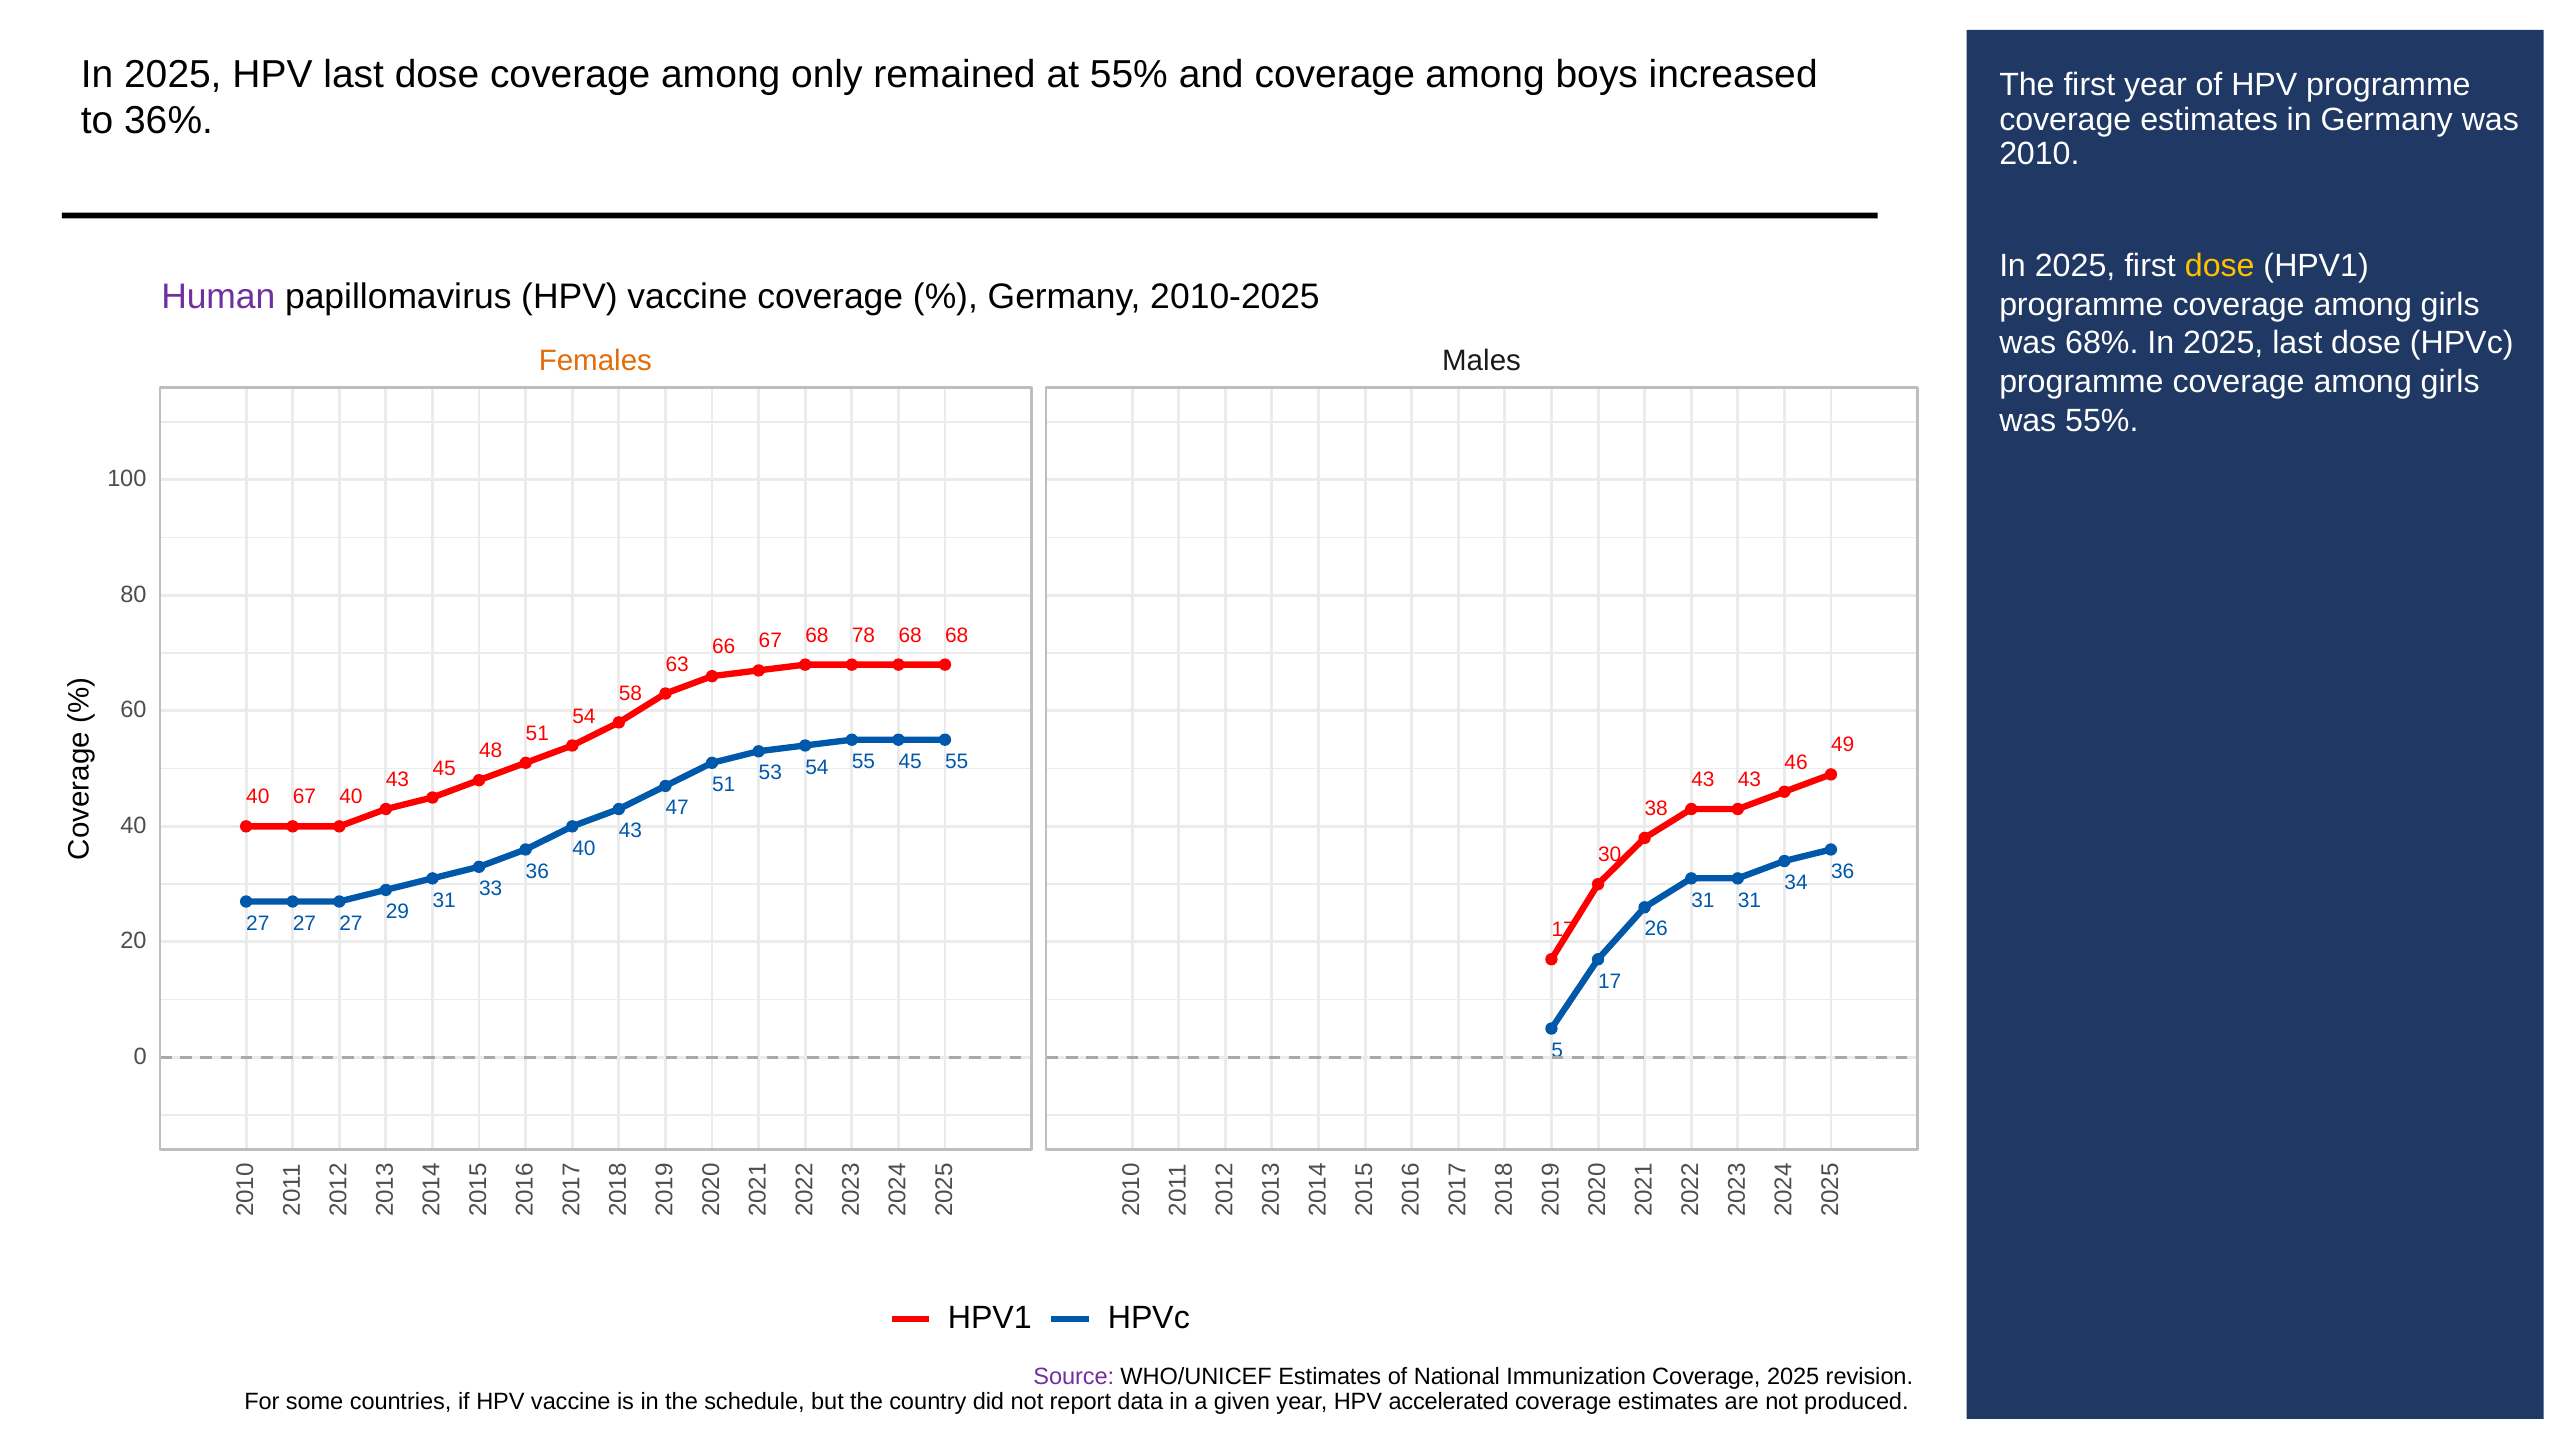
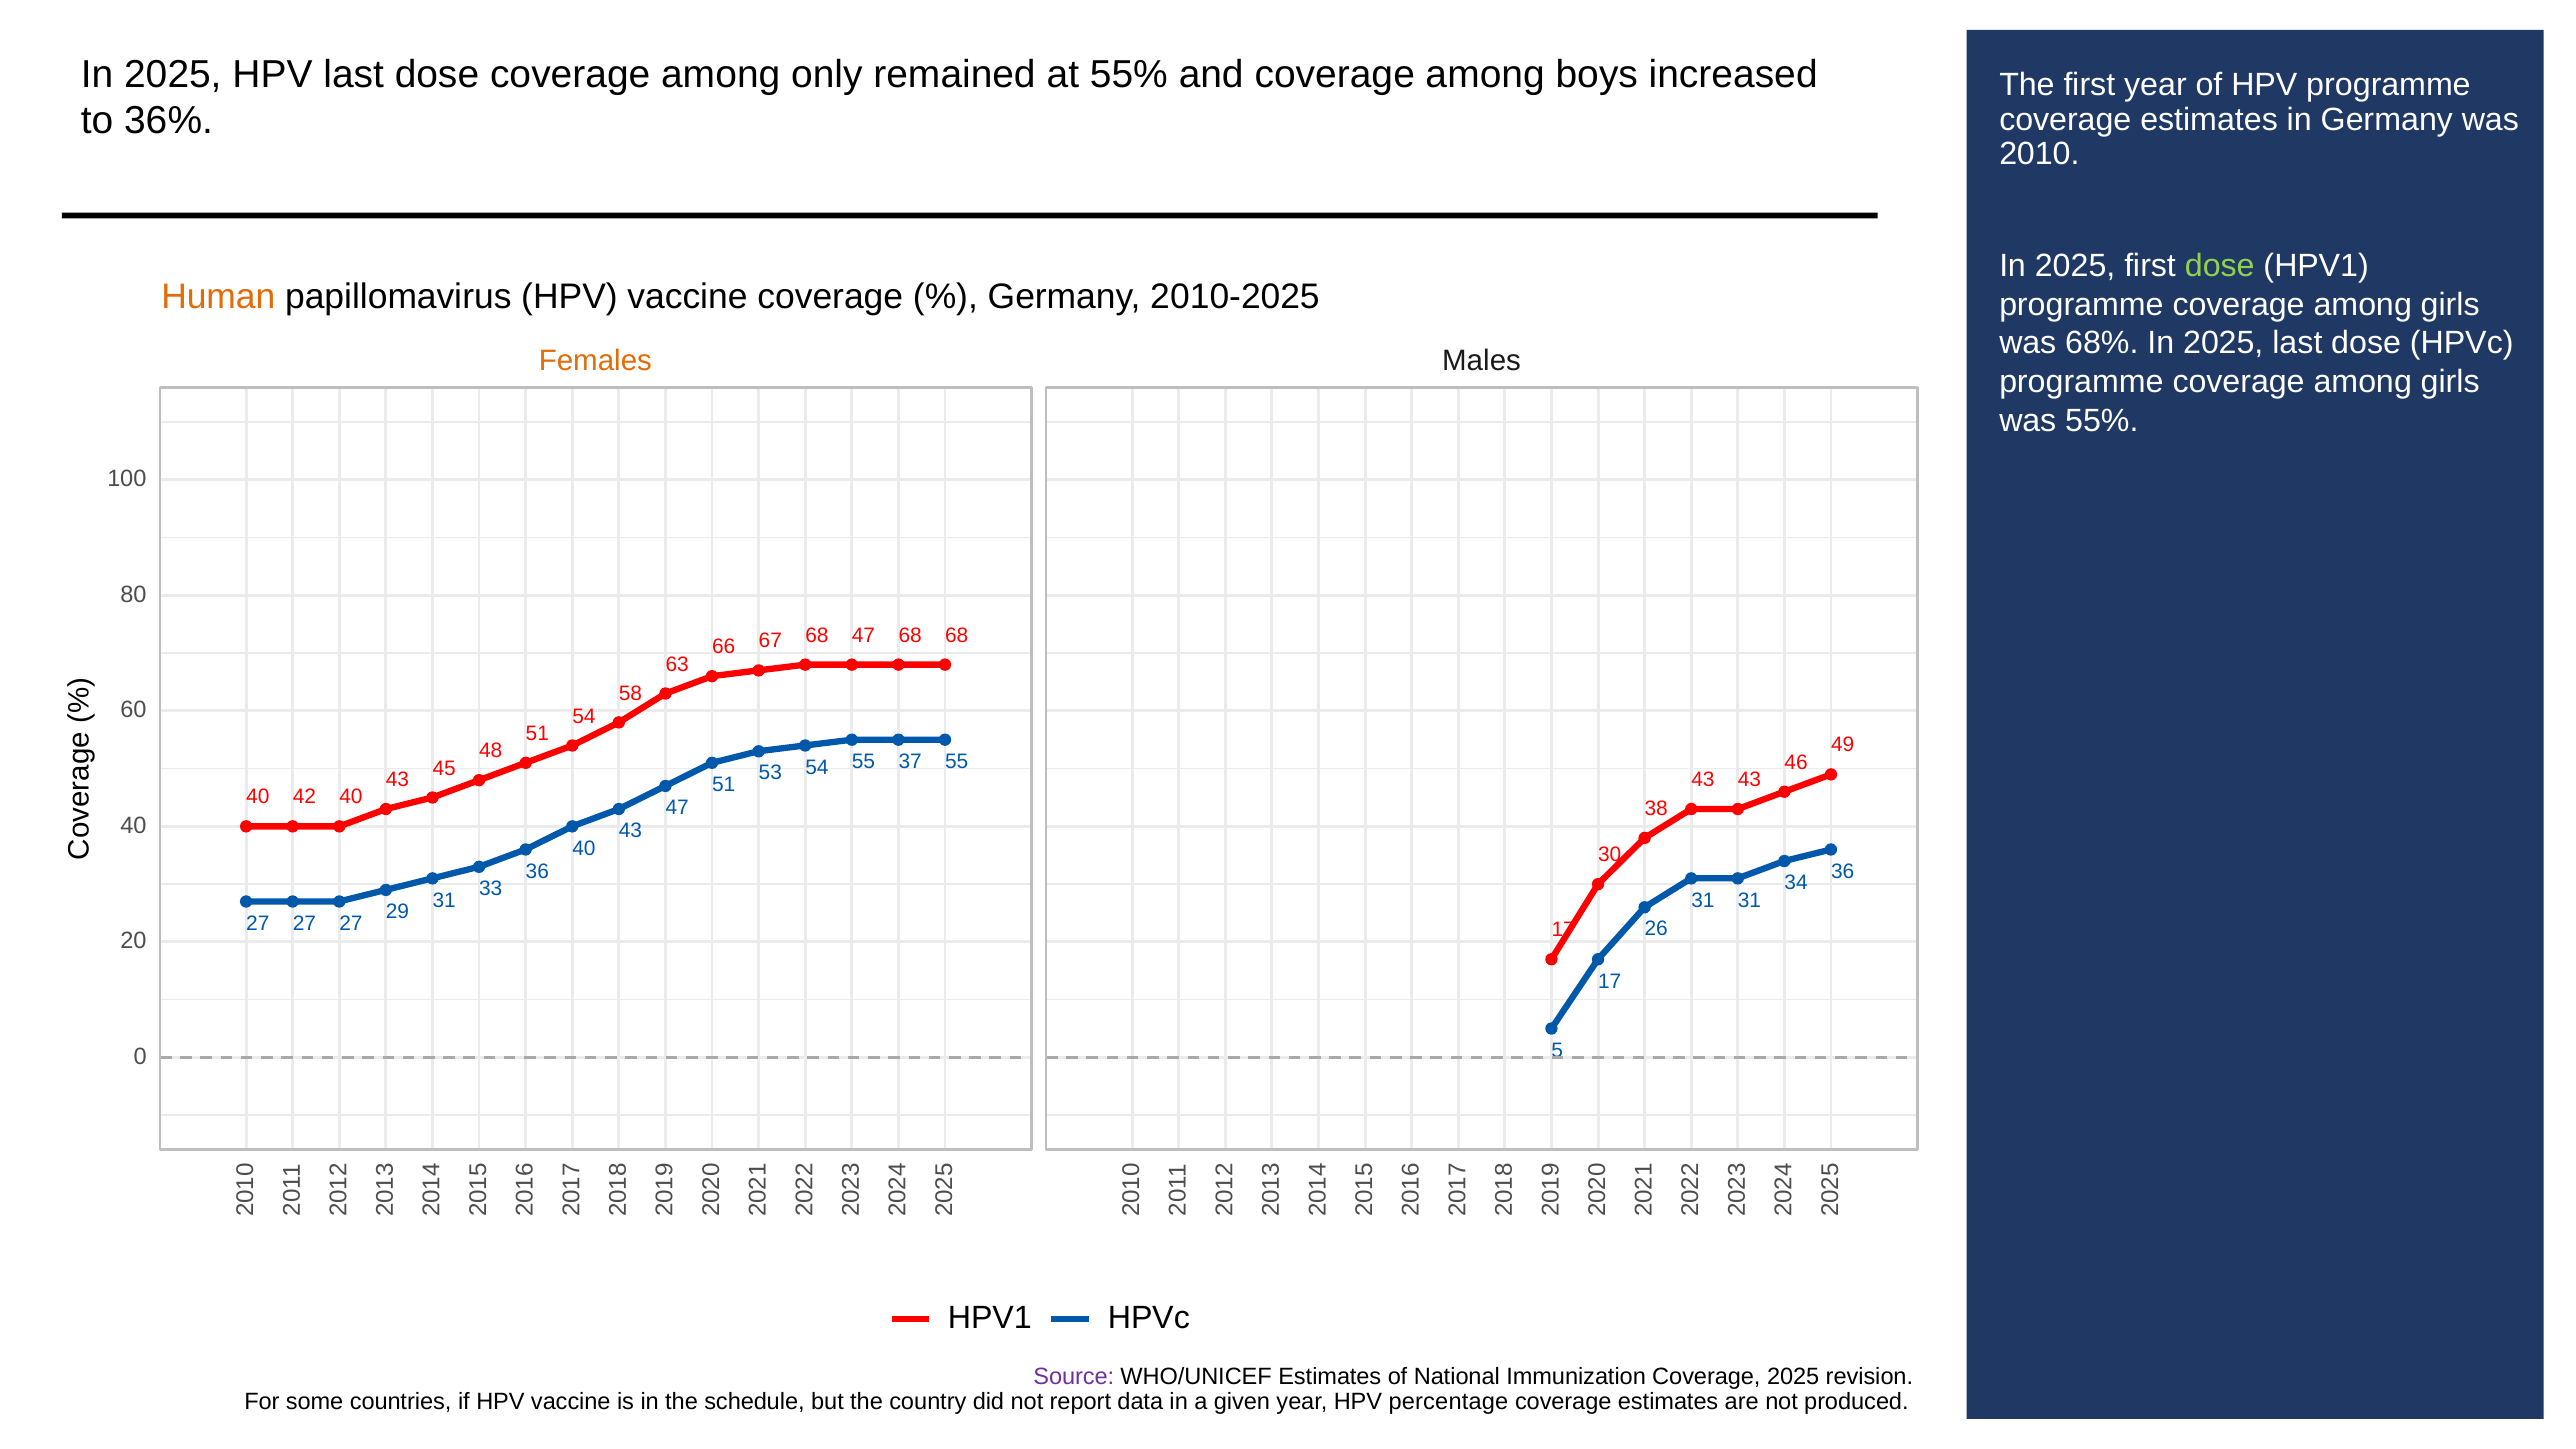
dose colour: yellow -> light green (2220, 266)
Human colour: purple -> orange (218, 297)
68 78: 78 -> 47 (864, 635)
55 45: 45 -> 37 (910, 762)
40 67: 67 -> 42 (304, 797)
accelerated: accelerated -> percentage (1448, 1402)
